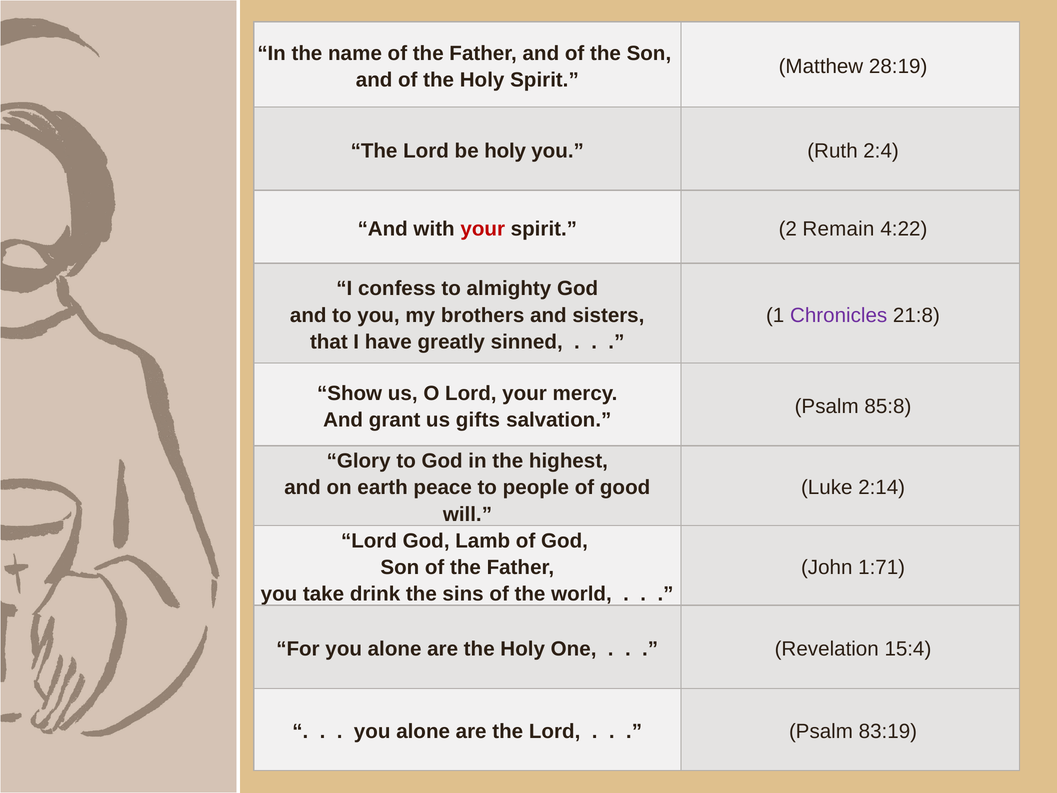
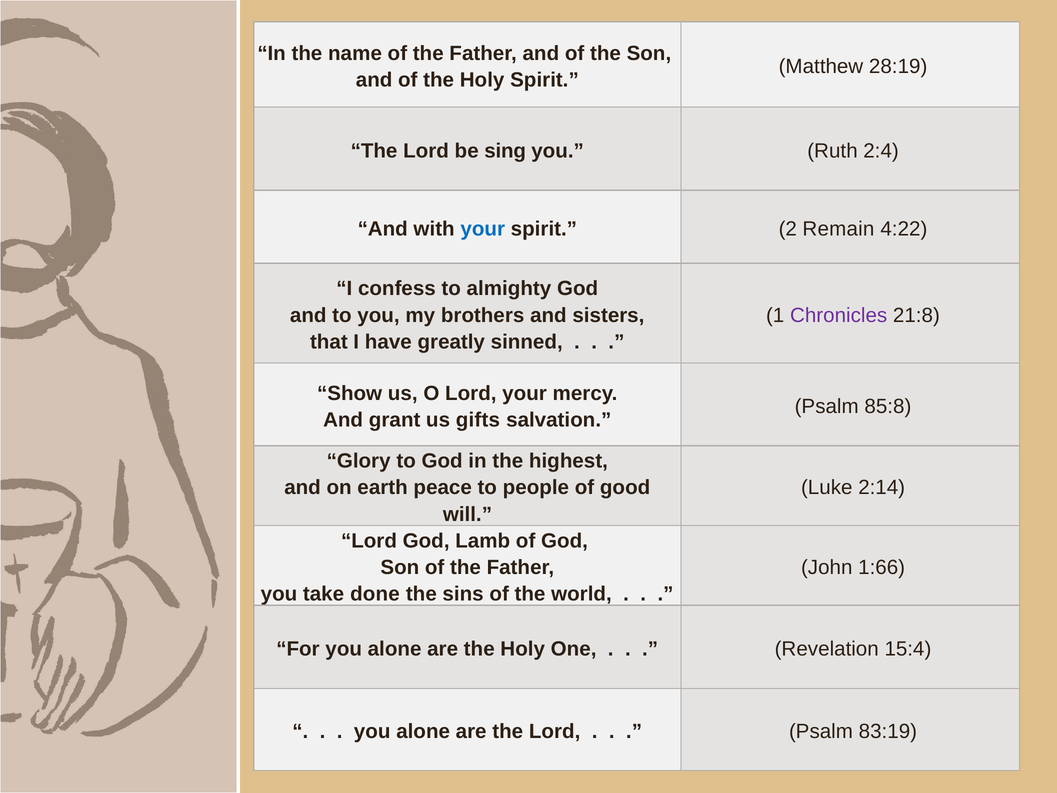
be holy: holy -> sing (505, 151)
your colour: red -> blue (483, 229)
1:71: 1:71 -> 1:66 (882, 567)
drink: drink -> done (375, 594)
